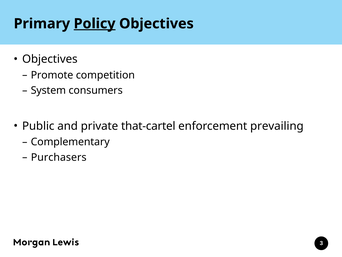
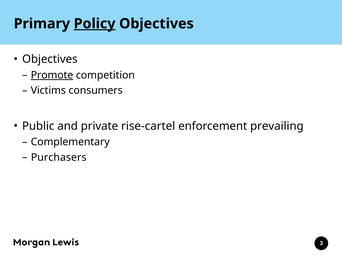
Promote underline: none -> present (52, 75)
System: System -> Victims (48, 90)
that-cartel: that-cartel -> rise-cartel (148, 126)
